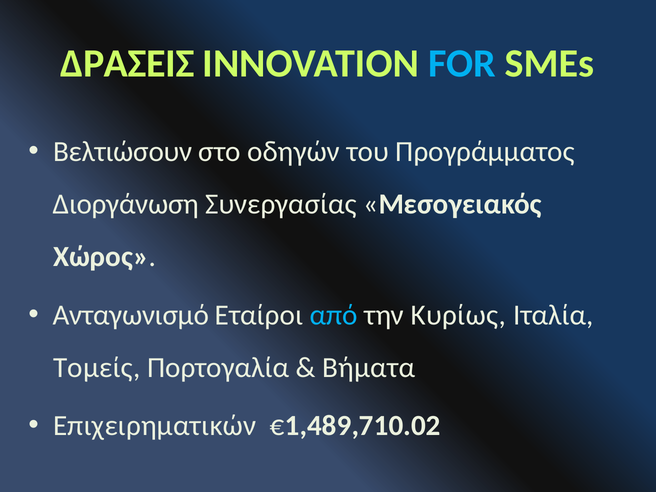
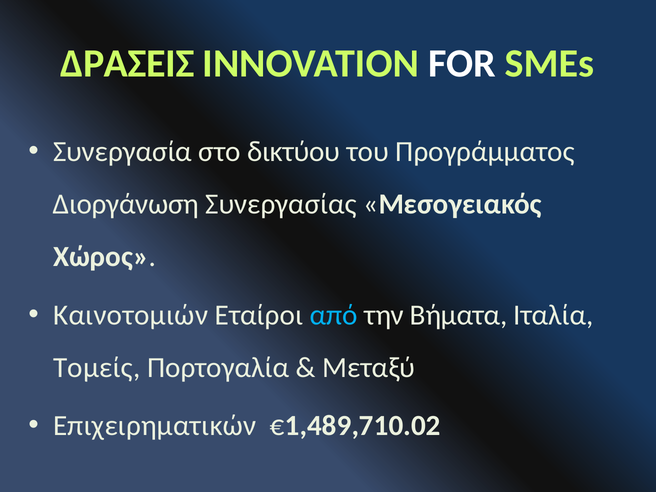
FOR colour: light blue -> white (462, 64)
Βελτιώσουν: Βελτιώσουν -> Συνεργασία (123, 152)
οδηγών: οδηγών -> δικτύου (294, 152)
Ανταγωνισμό: Ανταγωνισμό -> Καινοτομιών (131, 315)
Κυρίως: Κυρίως -> Βήματα (459, 315)
Βήματα: Βήματα -> Μεταξύ (369, 368)
